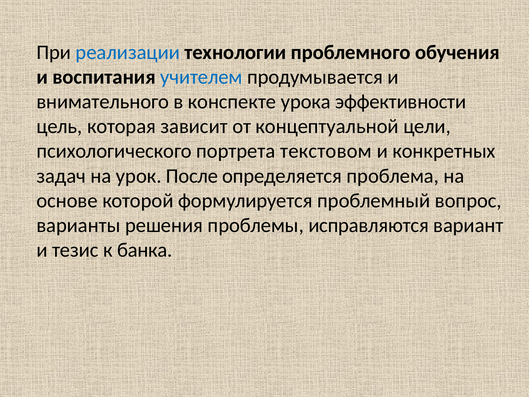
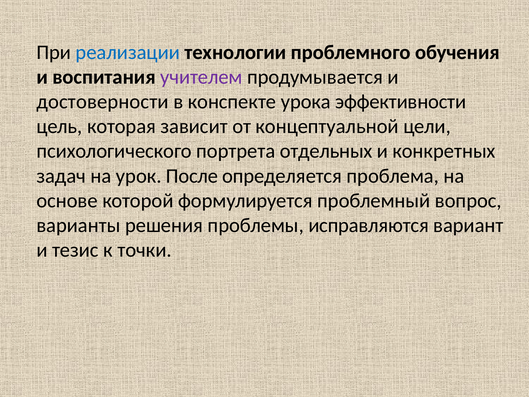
учителем colour: blue -> purple (201, 77)
внимательного: внимательного -> достоверности (103, 102)
текстовом: текстовом -> отдельных (326, 151)
банка: банка -> точки (145, 250)
